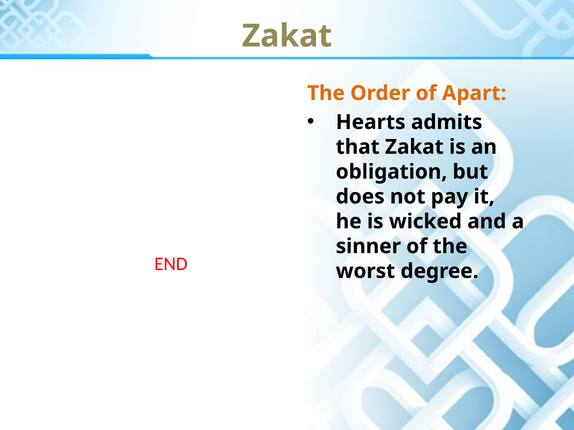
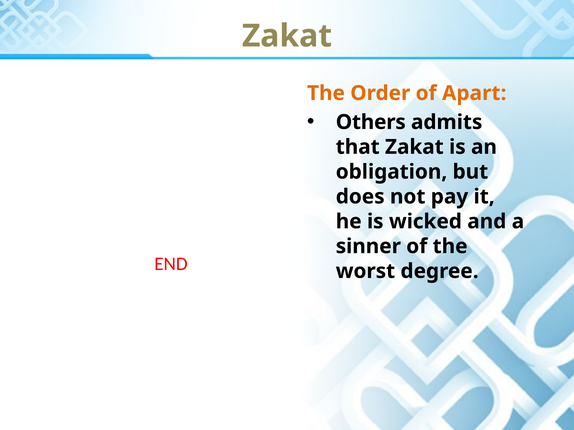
Hearts: Hearts -> Others (371, 122)
